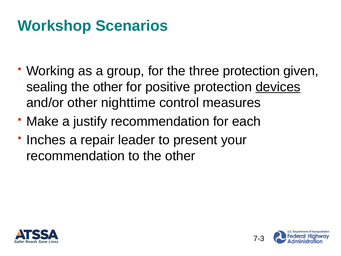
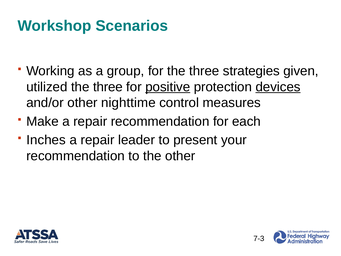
three protection: protection -> strategies (251, 71)
sealing: sealing -> utilized (47, 87)
other: other -> three (108, 87)
positive underline: none -> present (168, 87)
Make a justify: justify -> repair (90, 121)
